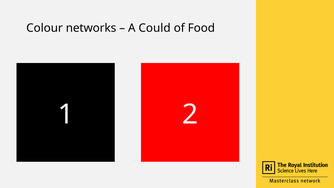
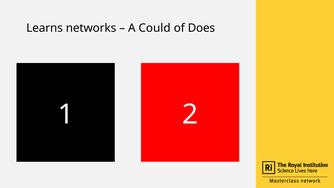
Colour: Colour -> Learns (45, 28)
Food: Food -> Does (201, 28)
